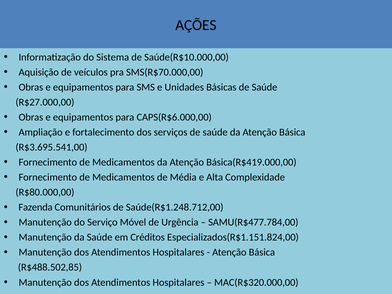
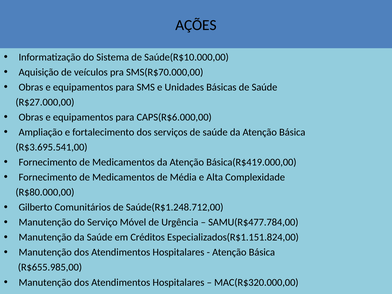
Fazenda: Fazenda -> Gilberto (36, 207)
R$488.502,85: R$488.502,85 -> R$655.985,00 (50, 267)
